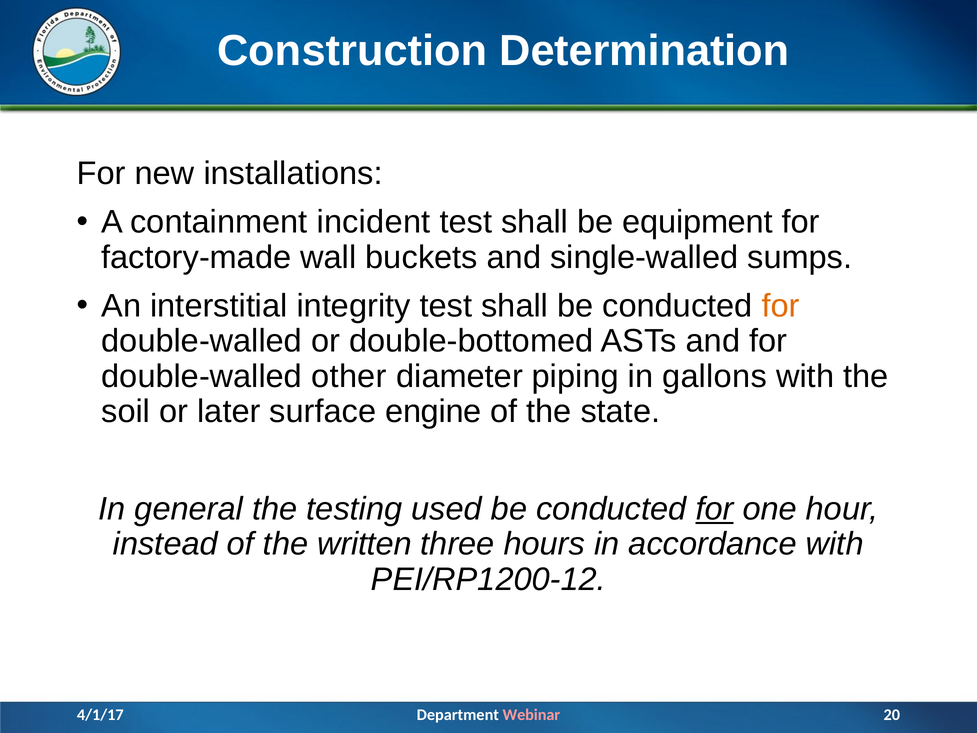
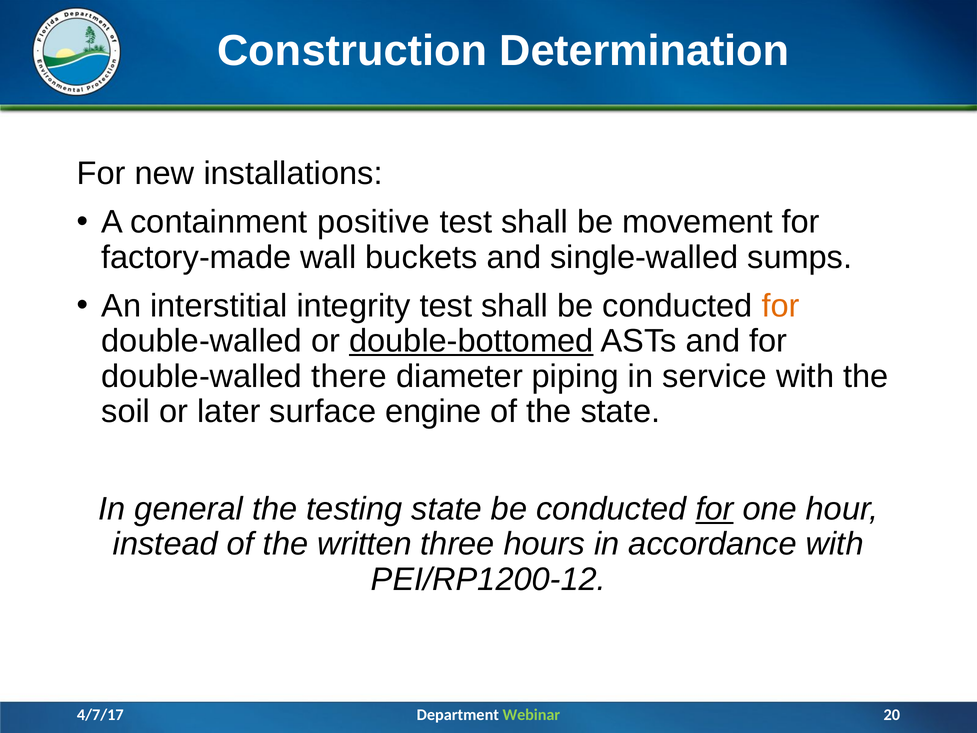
incident: incident -> positive (373, 222)
equipment: equipment -> movement (698, 222)
double-bottomed underline: none -> present (471, 341)
other: other -> there (349, 376)
gallons: gallons -> service (715, 376)
testing used: used -> state (447, 509)
Webinar colour: pink -> light green (531, 714)
4/1/17: 4/1/17 -> 4/7/17 (100, 715)
